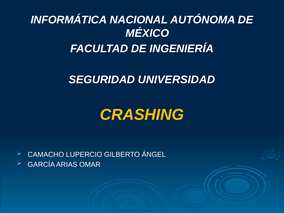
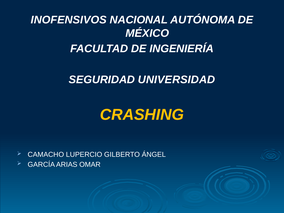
INFORMÁTICA: INFORMÁTICA -> INOFENSIVOS (69, 20)
